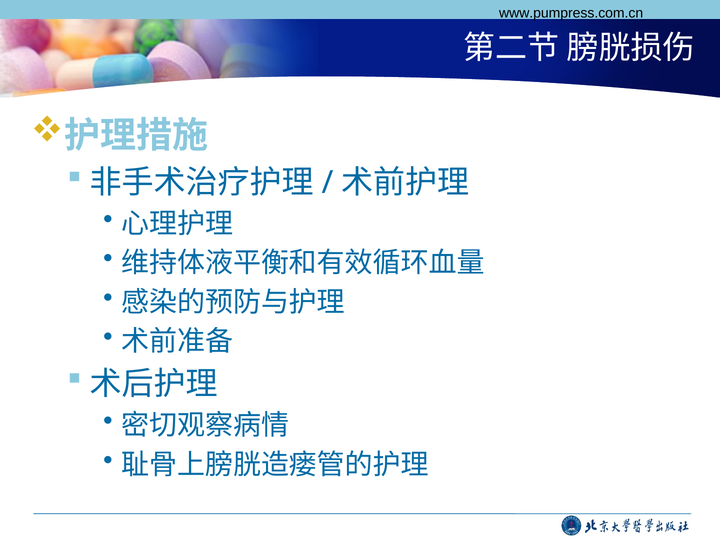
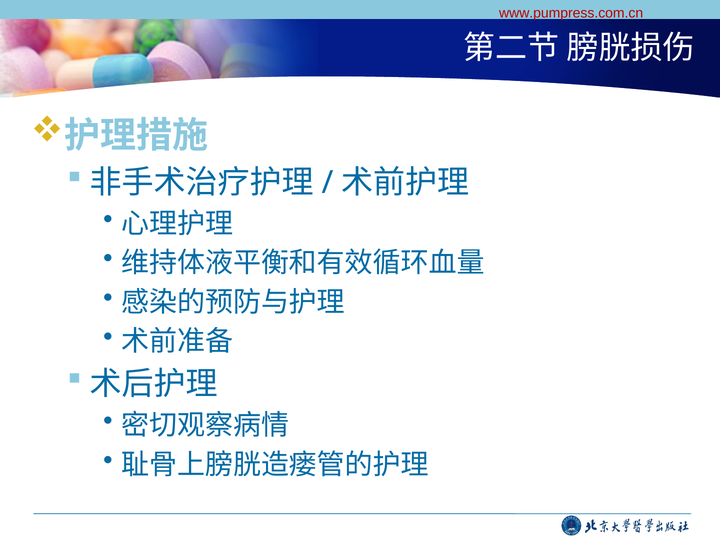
www.pumpress.com.cn colour: black -> red (571, 13)
